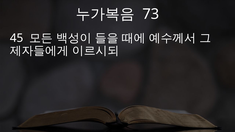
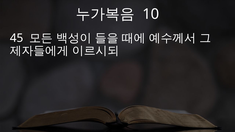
73: 73 -> 10 (151, 14)
